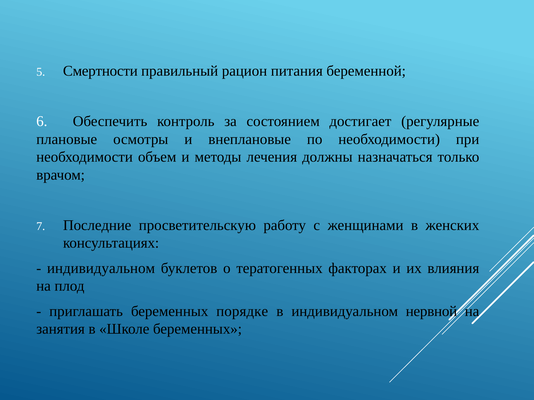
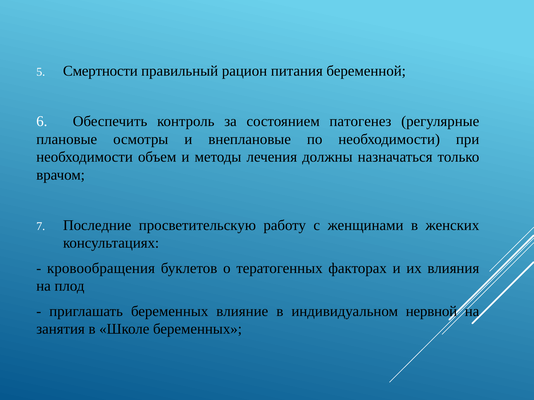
достигает: достигает -> патогенез (360, 122)
индивидуальном: индивидуальном -> кровообращения (101, 269)
порядке: порядке -> влияние (242, 312)
